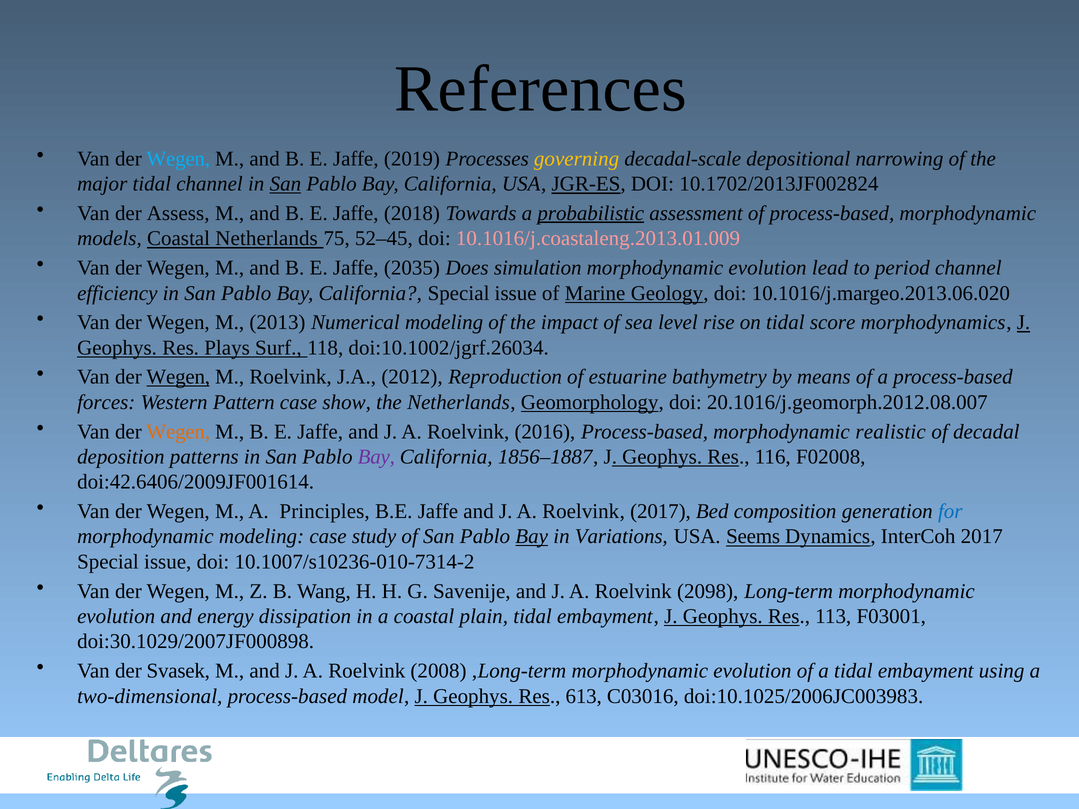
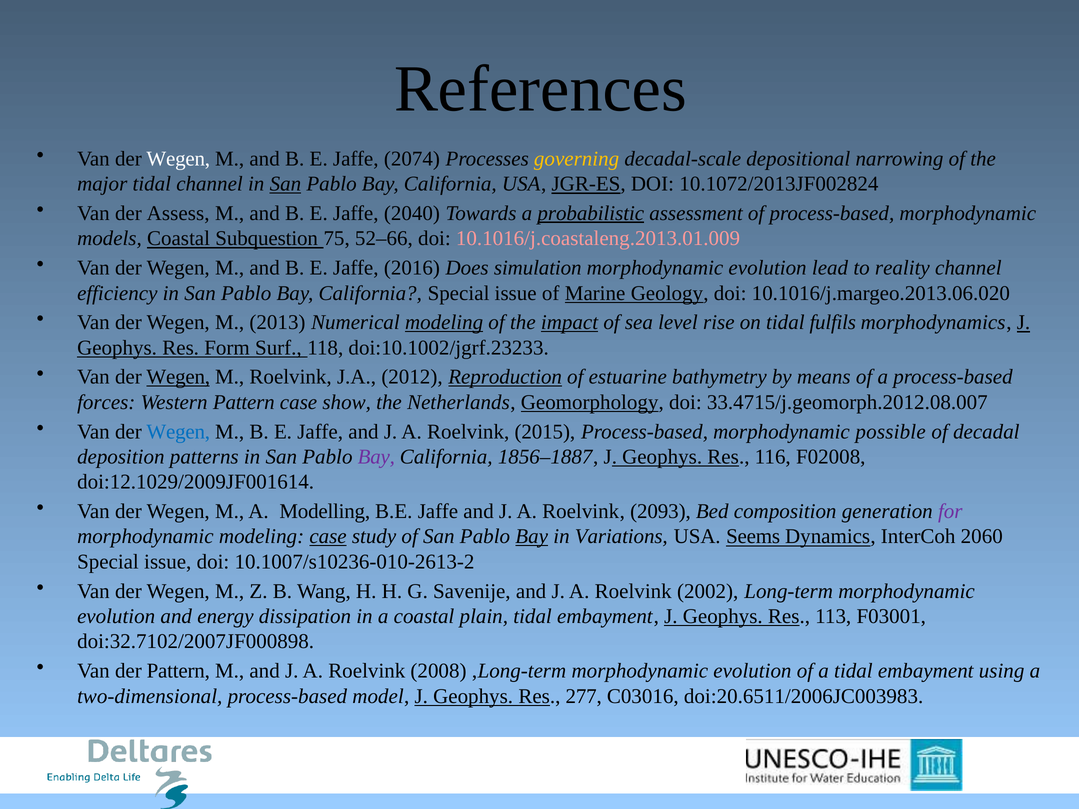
Wegen colour: light blue -> white (178, 159)
2019: 2019 -> 2074 (412, 159)
10.1702/2013JF002824: 10.1702/2013JF002824 -> 10.1072/2013JF002824 (779, 184)
2018: 2018 -> 2040 (412, 213)
Coastal Netherlands: Netherlands -> Subquestion (267, 239)
52–45: 52–45 -> 52–66 (384, 239)
2035: 2035 -> 2016 (412, 268)
period: period -> reality (902, 268)
modeling underline: none -> present (444, 323)
impact underline: none -> present (570, 323)
score: score -> fulfils (833, 323)
Plays: Plays -> Form (227, 348)
doi:10.1002/jgrf.26034: doi:10.1002/jgrf.26034 -> doi:10.1002/jgrf.23233 (449, 348)
Reproduction underline: none -> present (505, 377)
20.1016/j.geomorph.2012.08.007: 20.1016/j.geomorph.2012.08.007 -> 33.4715/j.geomorph.2012.08.007 (847, 402)
Wegen colour: orange -> blue (178, 432)
2016: 2016 -> 2015 (545, 432)
realistic: realistic -> possible (891, 432)
doi:42.6406/2009JF001614: doi:42.6406/2009JF001614 -> doi:12.1029/2009JF001614 (196, 482)
Principles: Principles -> Modelling (325, 512)
Roelvink 2017: 2017 -> 2093 (660, 512)
for colour: blue -> purple (950, 512)
case underline: none -> present (328, 537)
InterCoh 2017: 2017 -> 2060 (982, 537)
10.1007/s10236-010-7314-2: 10.1007/s10236-010-7314-2 -> 10.1007/s10236-010-2613-2 (355, 562)
2098: 2098 -> 2002 (708, 591)
doi:30.1029/2007JF000898: doi:30.1029/2007JF000898 -> doi:32.7102/2007JF000898 (196, 642)
der Svasek: Svasek -> Pattern (178, 671)
613: 613 -> 277 (584, 696)
doi:10.1025/2006JC003983: doi:10.1025/2006JC003983 -> doi:20.6511/2006JC003983 (804, 696)
